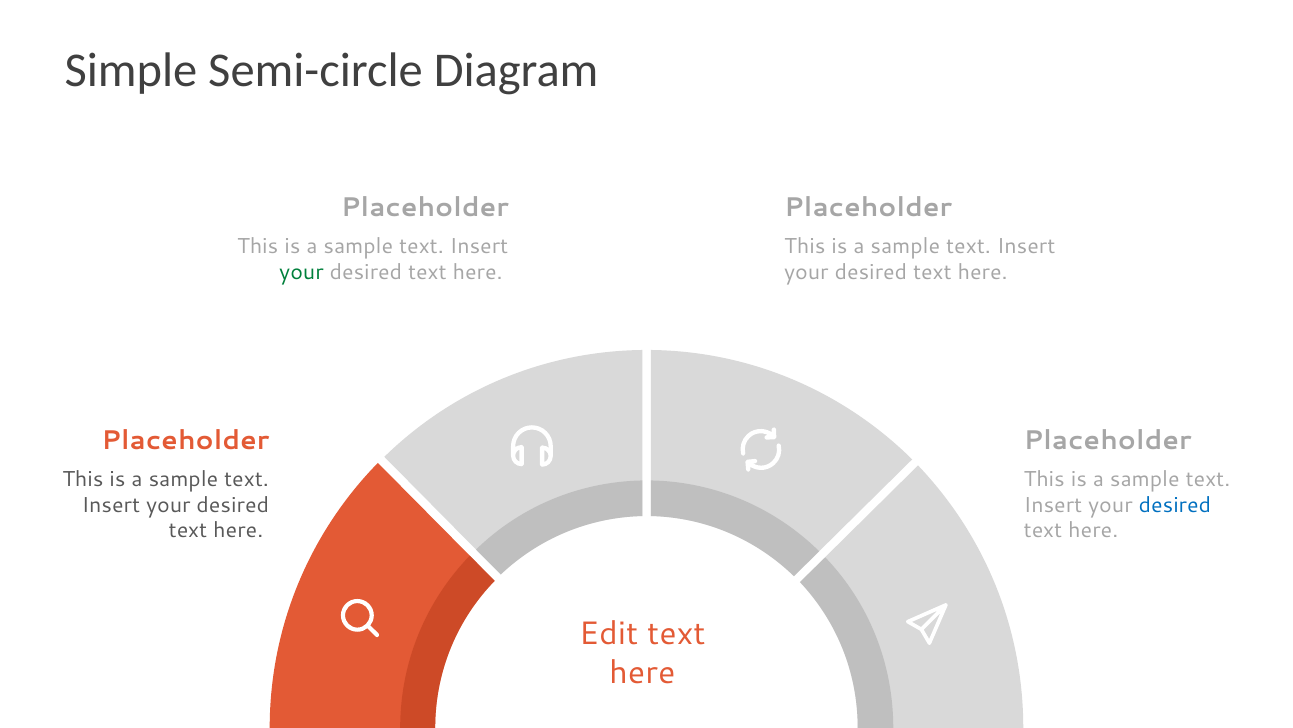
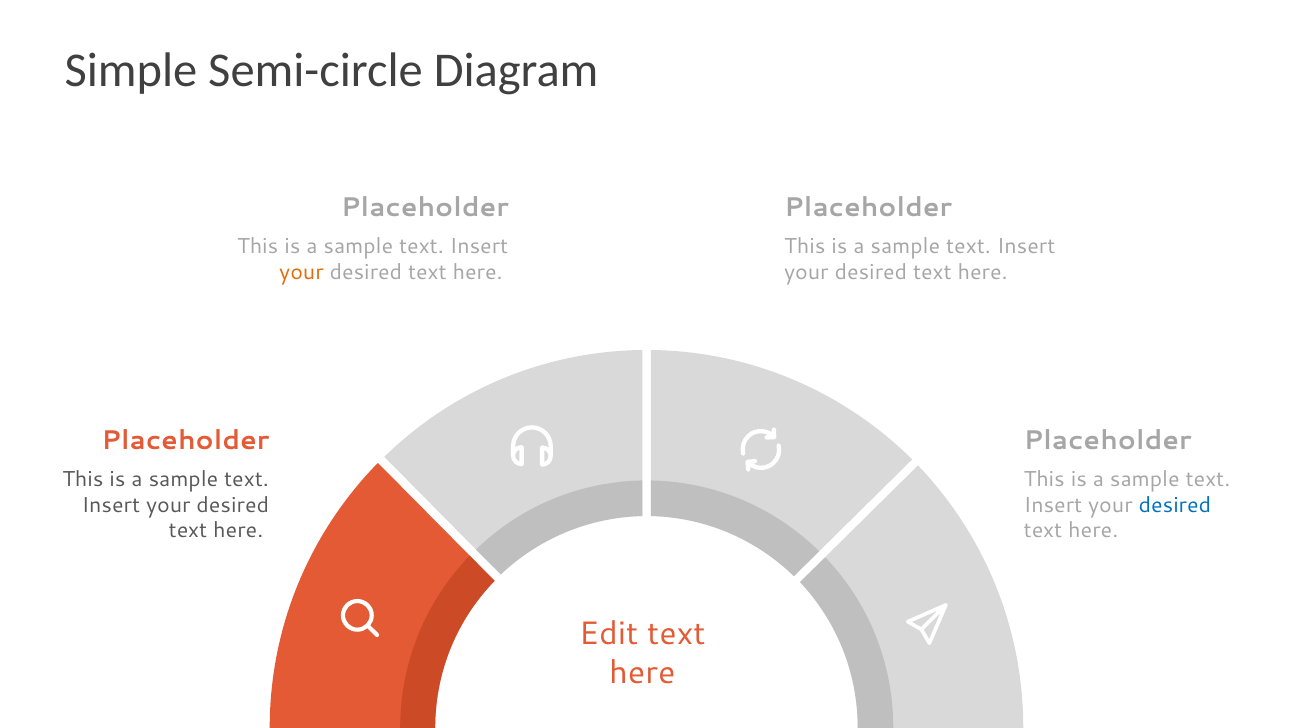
your colour: green -> orange (301, 272)
